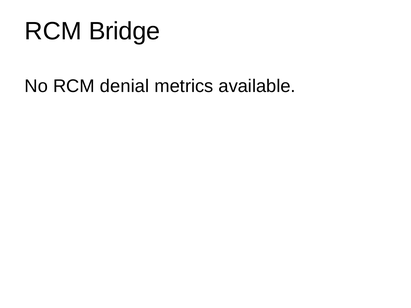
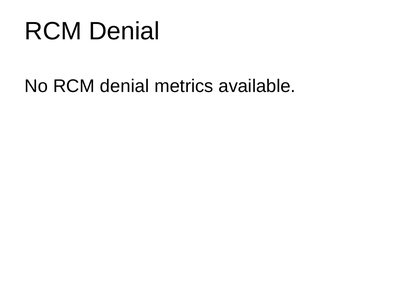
Bridge: Bridge -> Denial (124, 31)
